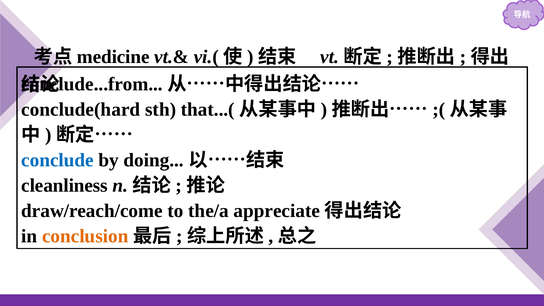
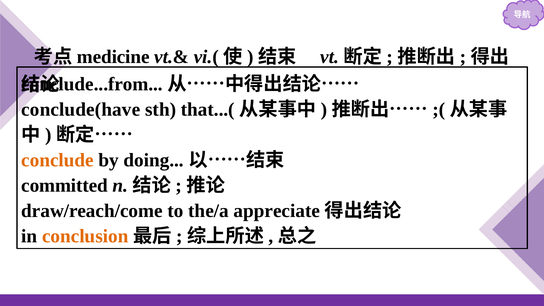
conclude(hard: conclude(hard -> conclude(have (81, 110)
conclude colour: blue -> orange (58, 160)
cleanliness: cleanliness -> committed (65, 186)
